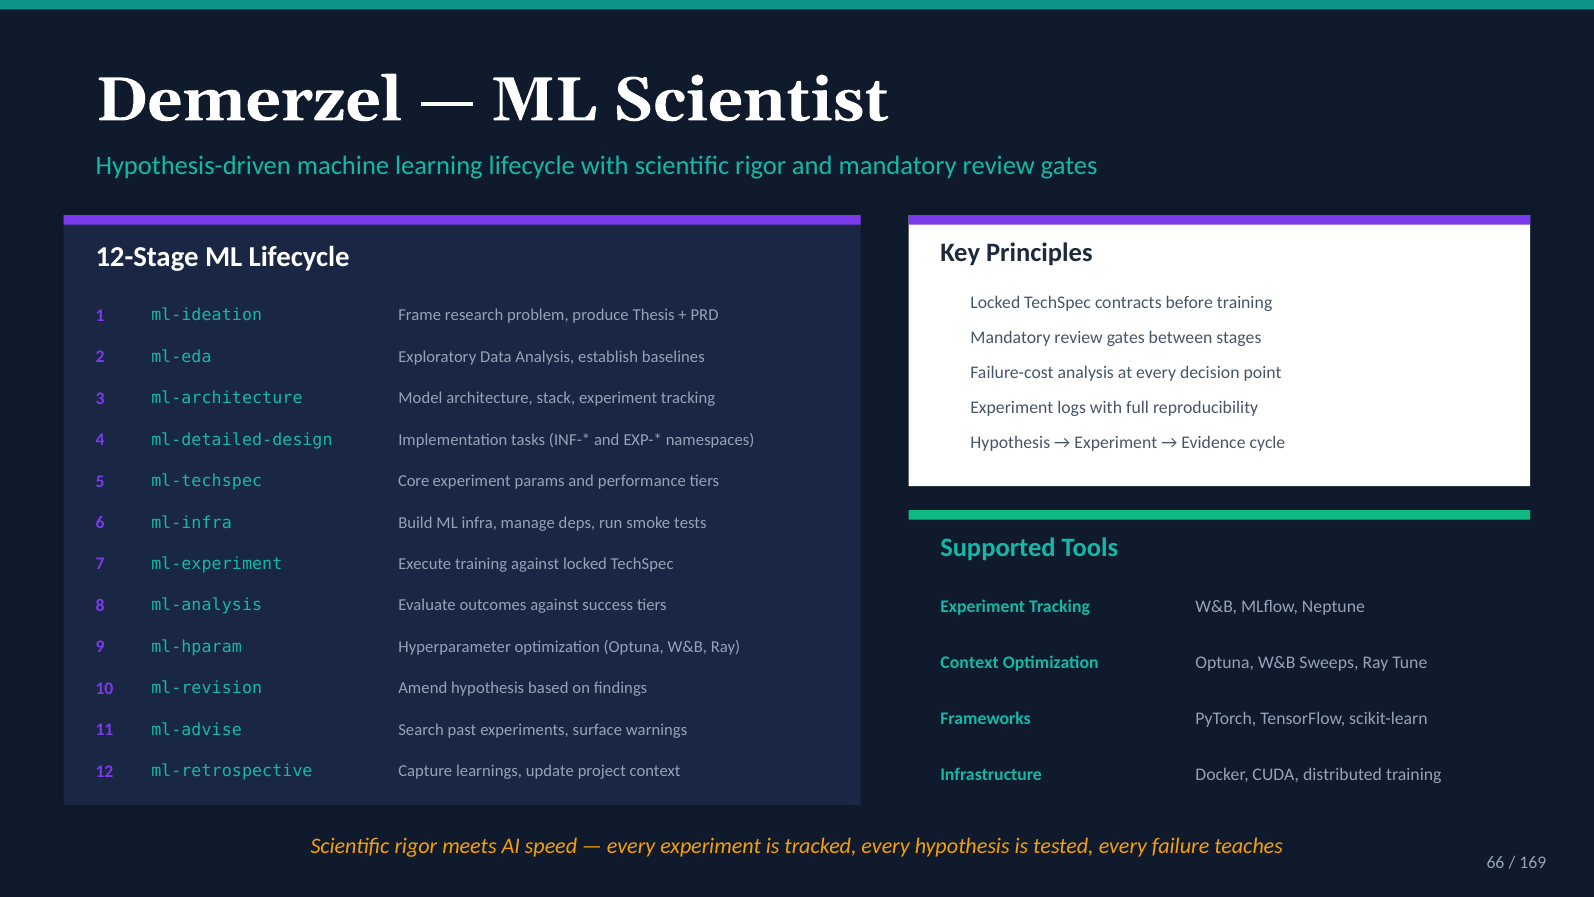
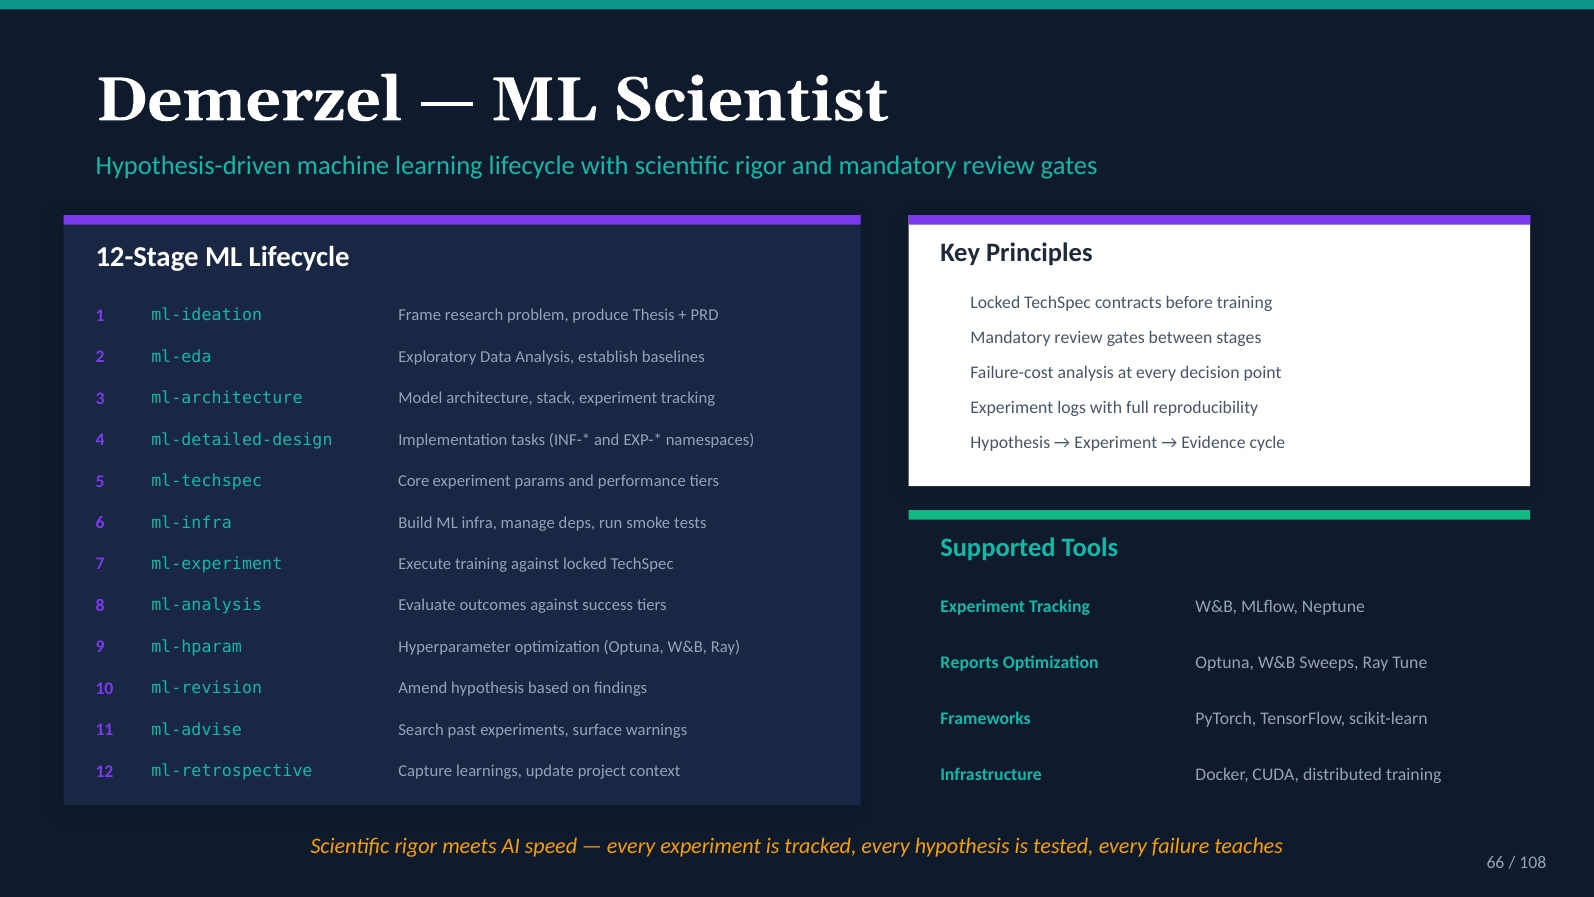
Context: Context -> Reports (970, 663)
169: 169 -> 108 (1533, 862)
